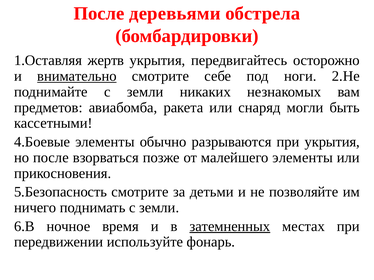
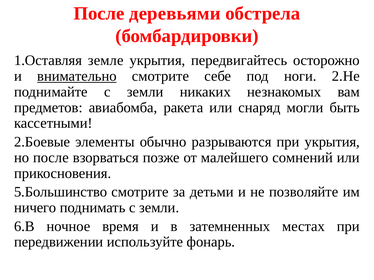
жертв: жертв -> земле (106, 61)
4.Боевые: 4.Боевые -> 2.Боевые (42, 142)
малейшего элементы: элементы -> сомнений (303, 158)
5.Безопасность: 5.Безопасность -> 5.Большинство (61, 192)
затемненных underline: present -> none (230, 227)
